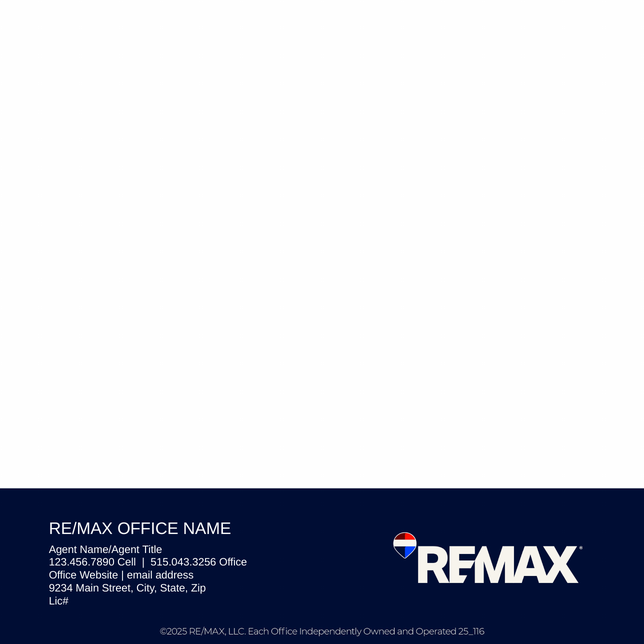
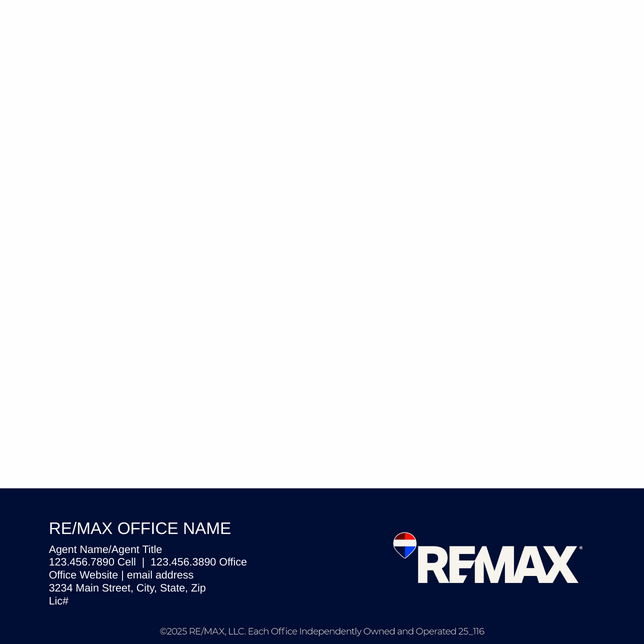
515.043.3256: 515.043.3256 -> 123.456.3890 (183, 562)
9234: 9234 -> 3234 (61, 588)
